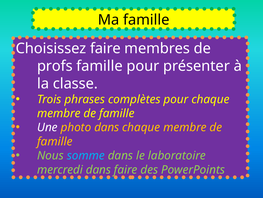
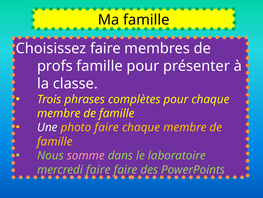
photo dans: dans -> faire (107, 127)
somme colour: light blue -> pink (86, 155)
mercredi dans: dans -> faire (98, 169)
